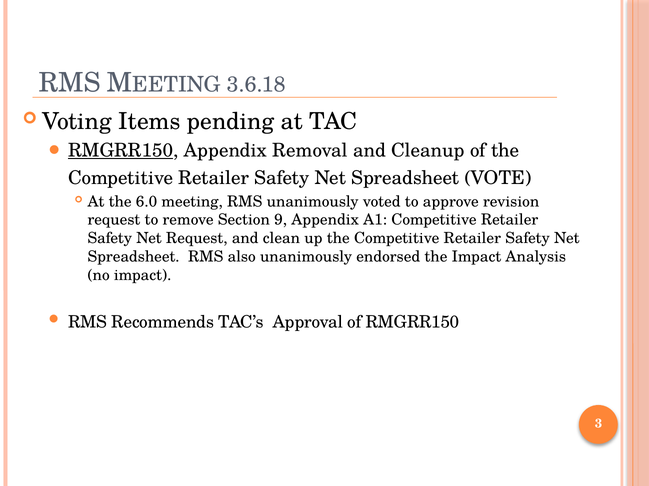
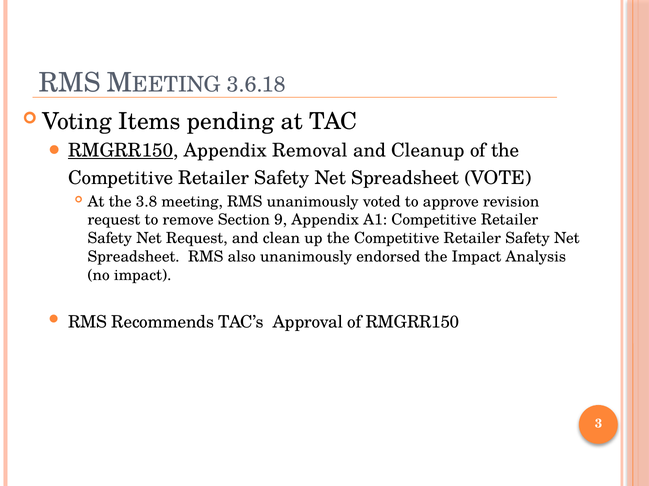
6.0: 6.0 -> 3.8 (147, 202)
